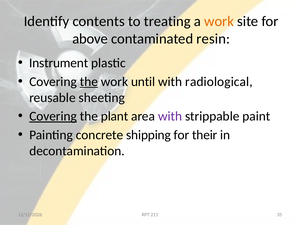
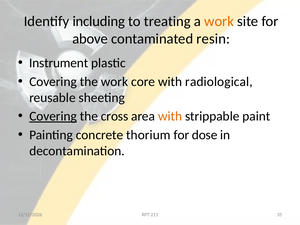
contents: contents -> including (99, 21)
the underline: present -> none (89, 82)
until: until -> core (143, 82)
plant: plant -> cross (115, 116)
with colour: purple -> orange (170, 116)
shipping: shipping -> thorium (148, 135)
their: their -> dose (205, 135)
